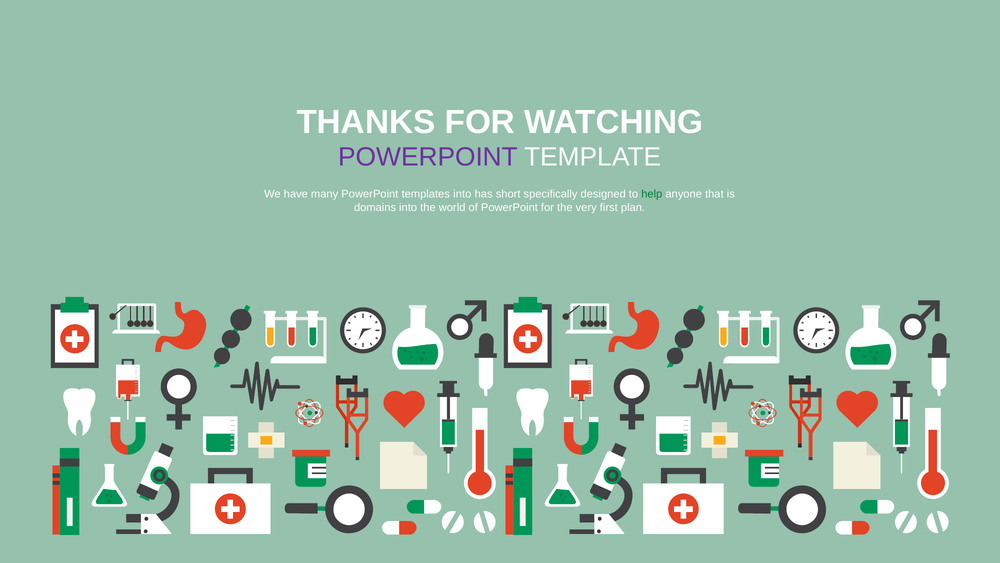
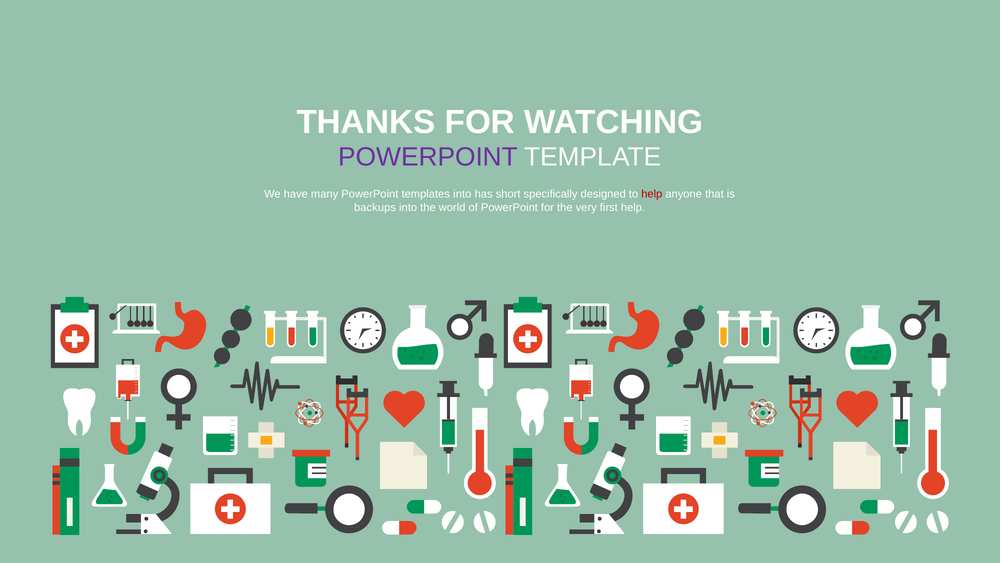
help colour: green -> red (652, 194)
domains: domains -> backups (375, 207)
first plan: plan -> help (633, 207)
